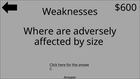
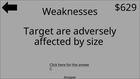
$600: $600 -> $629 (126, 8)
Where: Where -> Target (39, 31)
